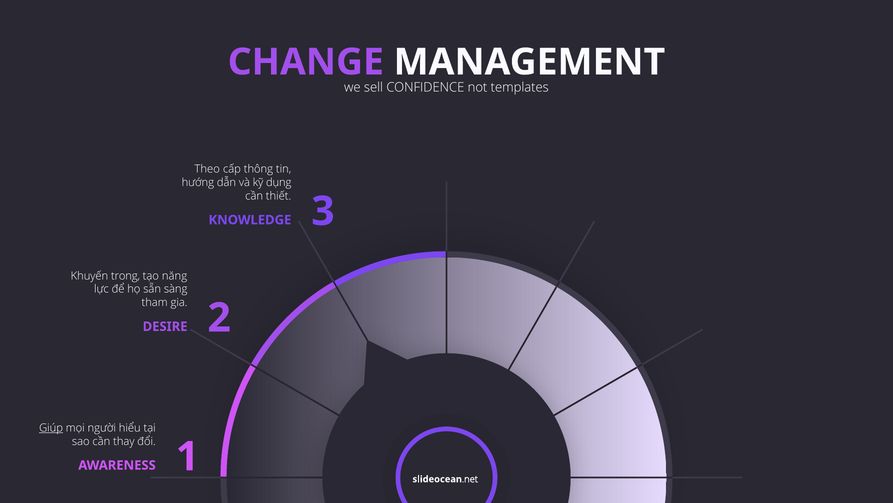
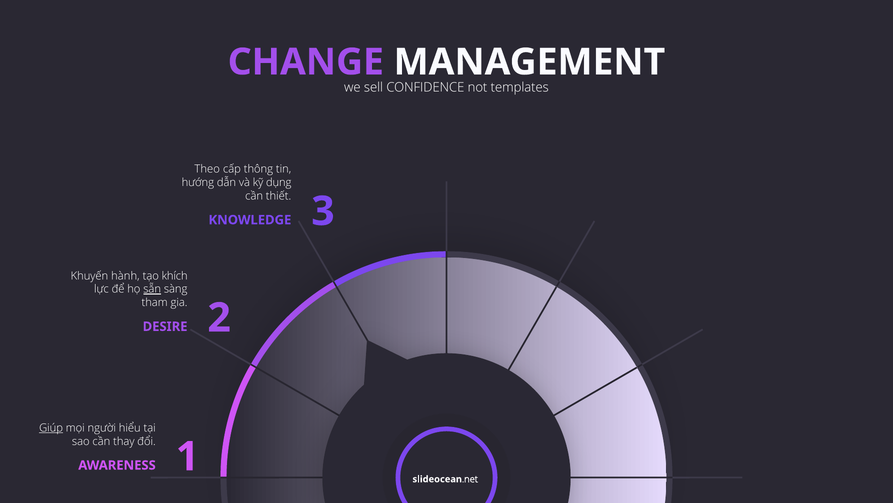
trong: trong -> hành (125, 275)
năng: năng -> khích (175, 275)
sẵn underline: none -> present (152, 289)
